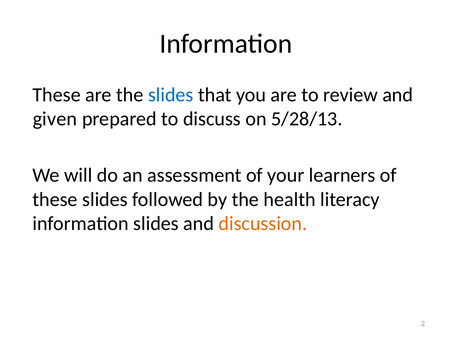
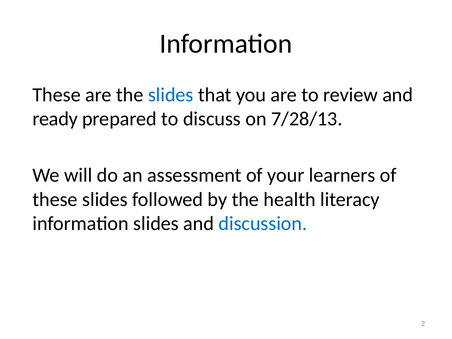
given: given -> ready (55, 119)
5/28/13: 5/28/13 -> 7/28/13 (307, 119)
discussion colour: orange -> blue (263, 224)
